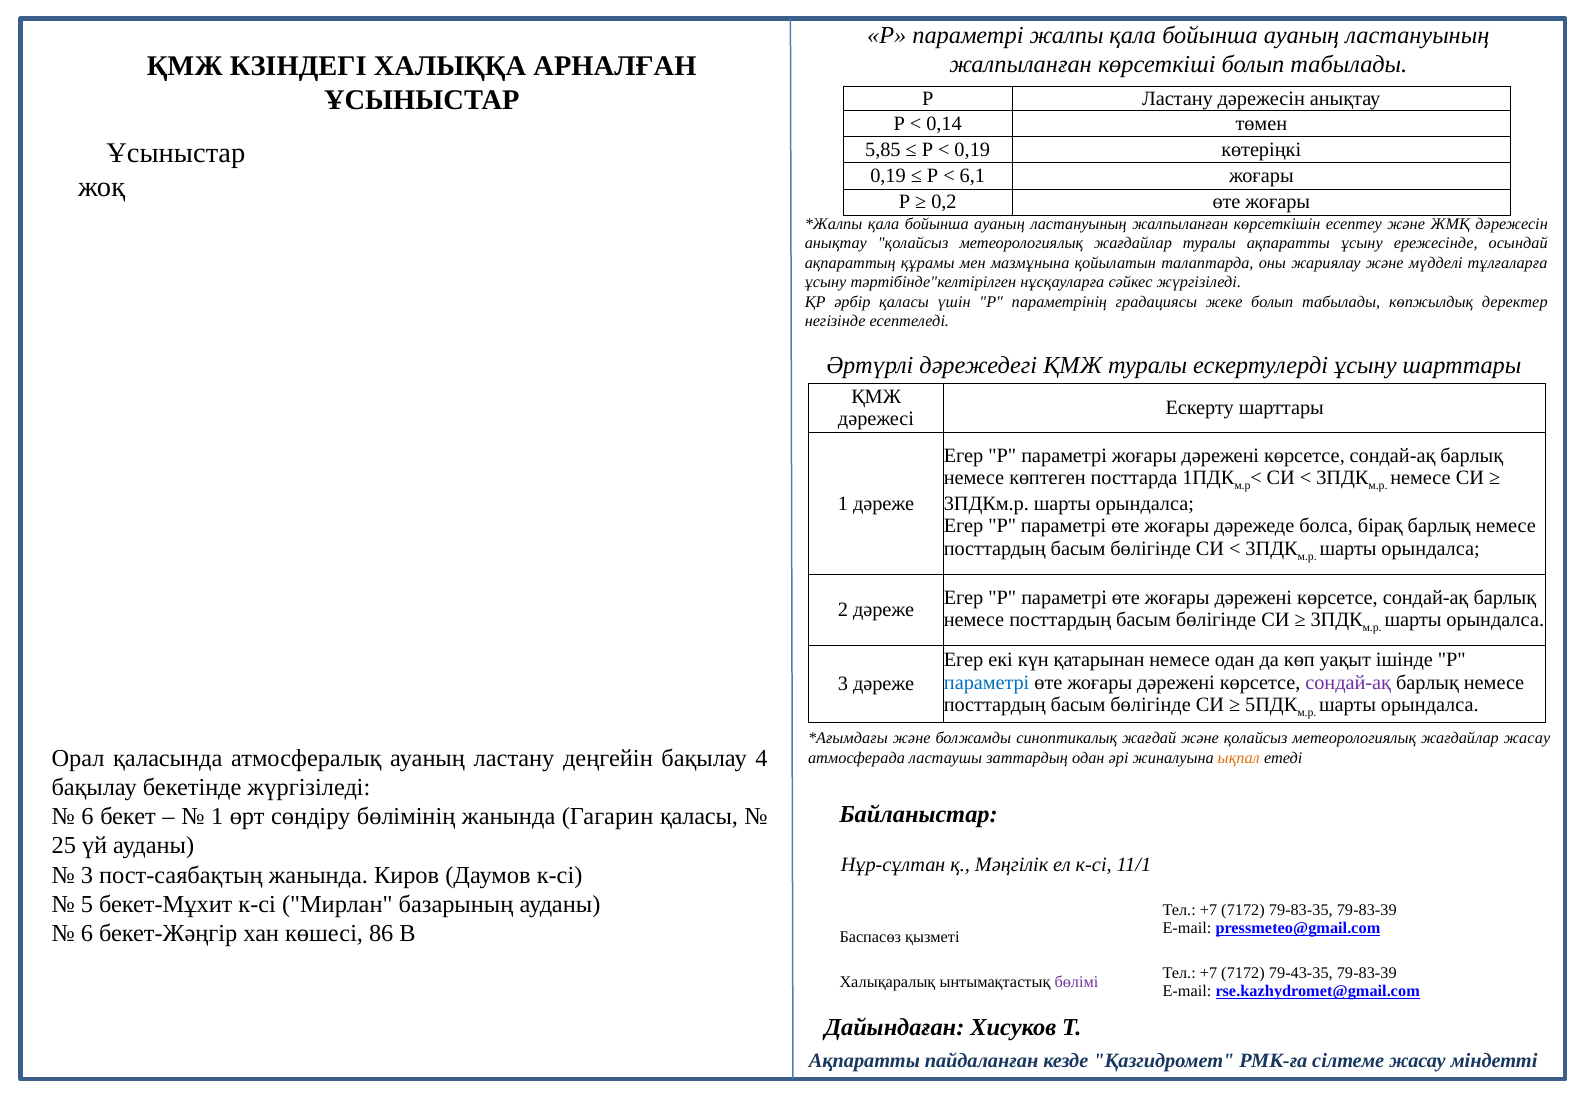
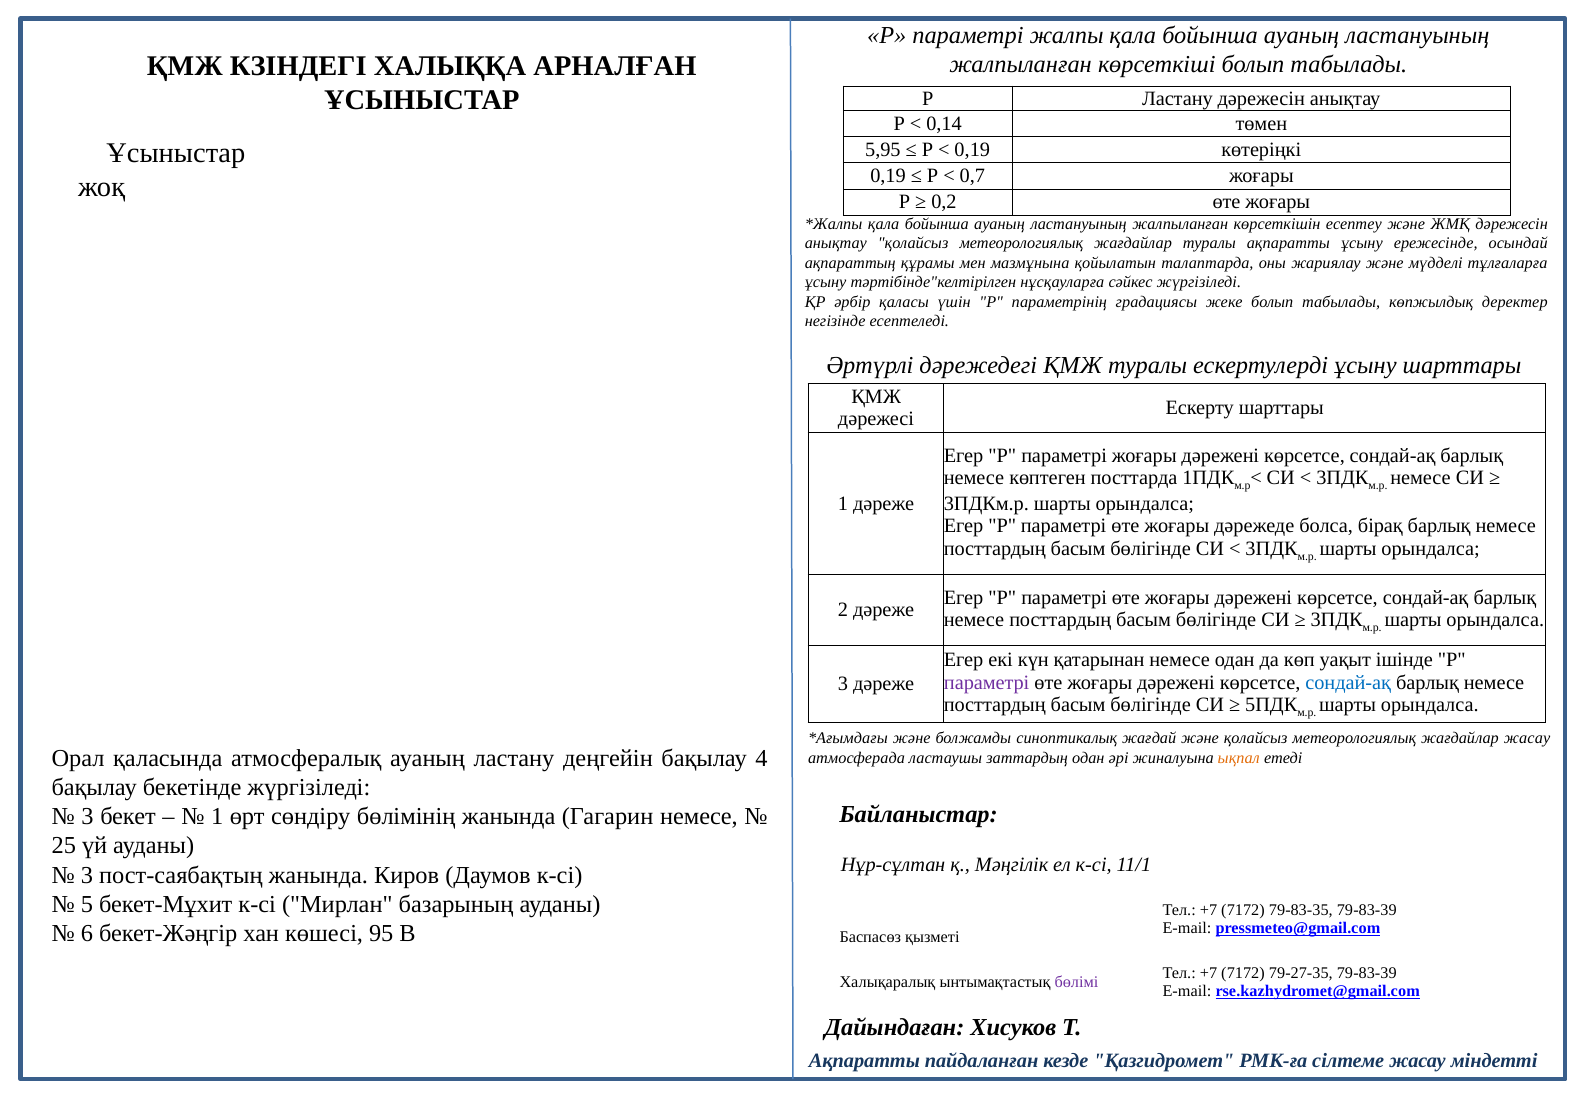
5,85: 5,85 -> 5,95 (883, 150)
6,1: 6,1 -> 0,7 (972, 176)
параметрі colour: blue -> purple (987, 682)
сондай-ақ colour: purple -> blue (1348, 682)
6: 6 -> 3 (88, 817)
Гагарин қаласы: қаласы -> немесе (699, 817)
86: 86 -> 95 (381, 934)
79-43-35: 79-43-35 -> 79-27-35 (1301, 973)
